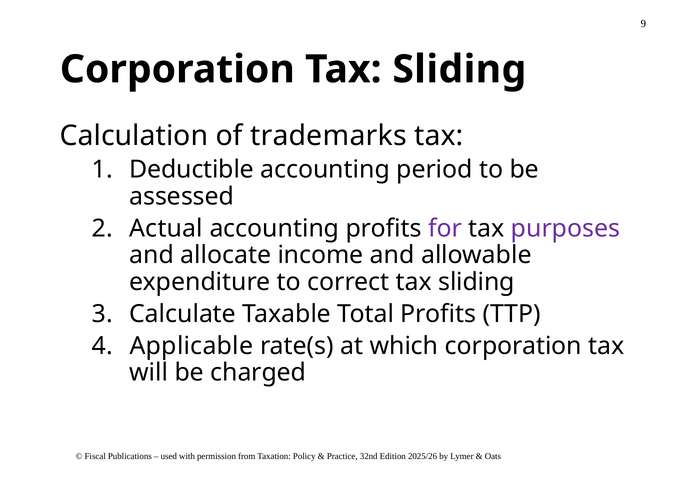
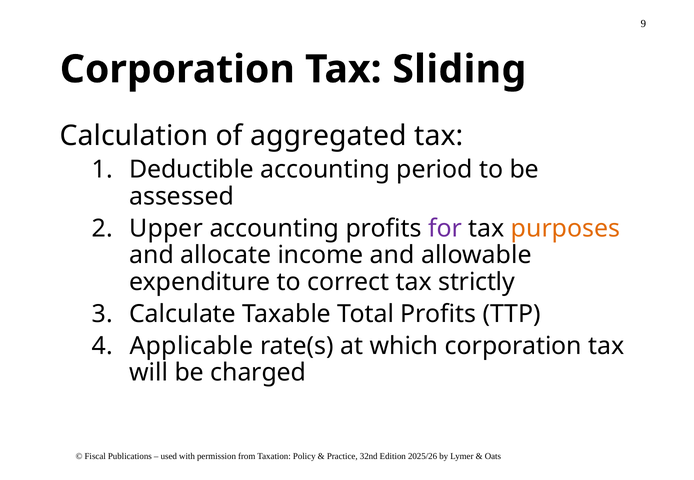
trademarks: trademarks -> aggregated (328, 136)
Actual: Actual -> Upper (166, 229)
purposes colour: purple -> orange (565, 229)
correct tax sliding: sliding -> strictly (477, 282)
